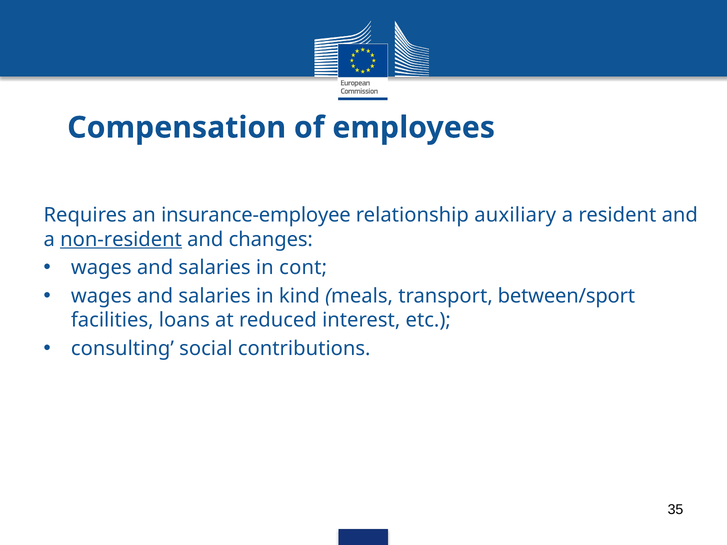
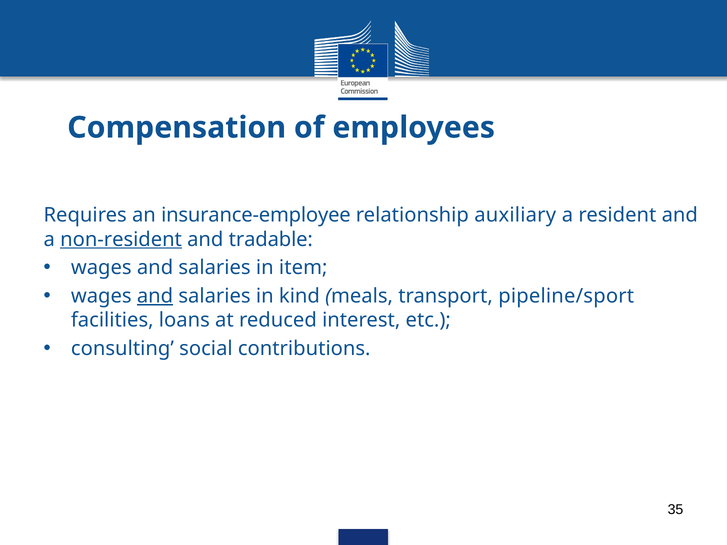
changes: changes -> tradable (271, 240)
cont: cont -> item (303, 268)
and underline: none -> present (155, 296)
between/sport: between/sport -> pipeline/sport (566, 296)
